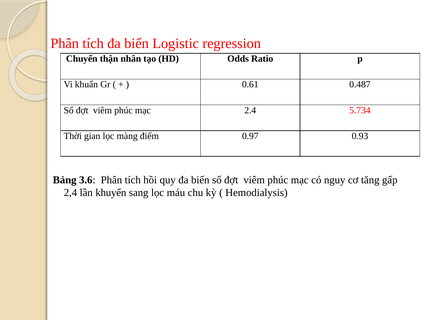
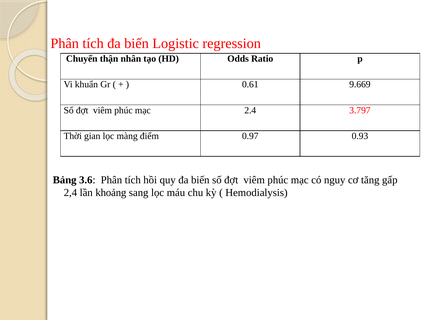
0.487: 0.487 -> 9.669 (360, 85)
5.734: 5.734 -> 3.797 (360, 110)
khuyến: khuyến -> khoảng (111, 193)
